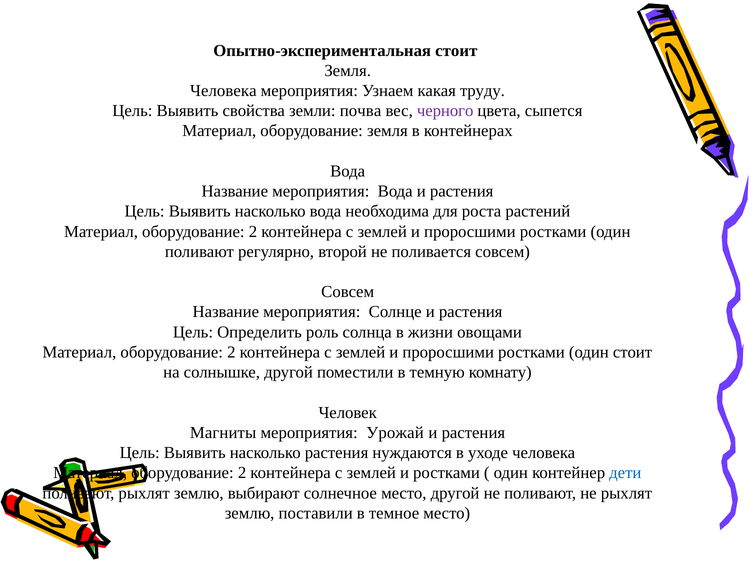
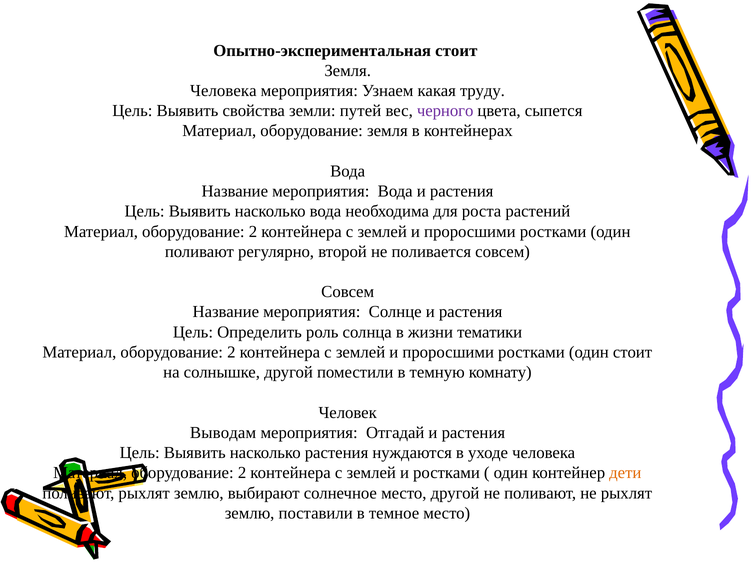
почва: почва -> путей (361, 111)
овощами: овощами -> тематики (490, 332)
Магниты: Магниты -> Выводам (223, 433)
Урожай: Урожай -> Отгадай (395, 433)
дети colour: blue -> orange (625, 473)
